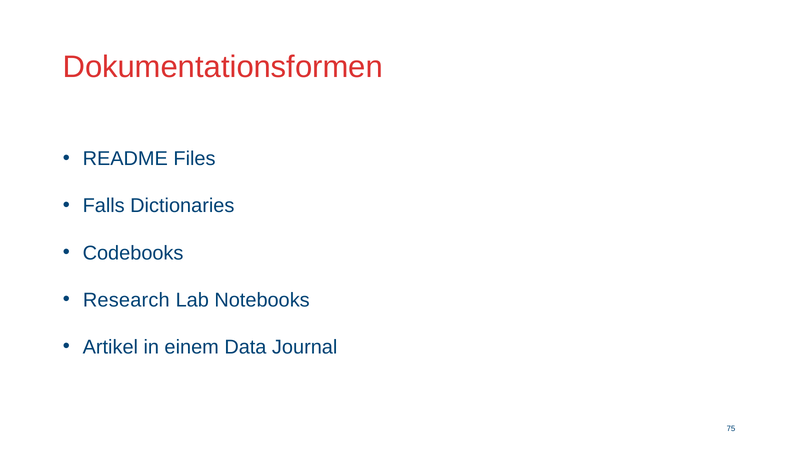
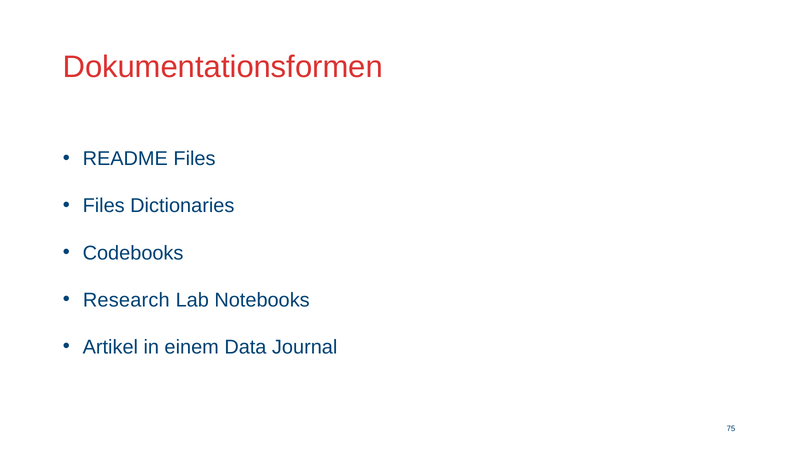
Falls: Falls -> Files (104, 206)
